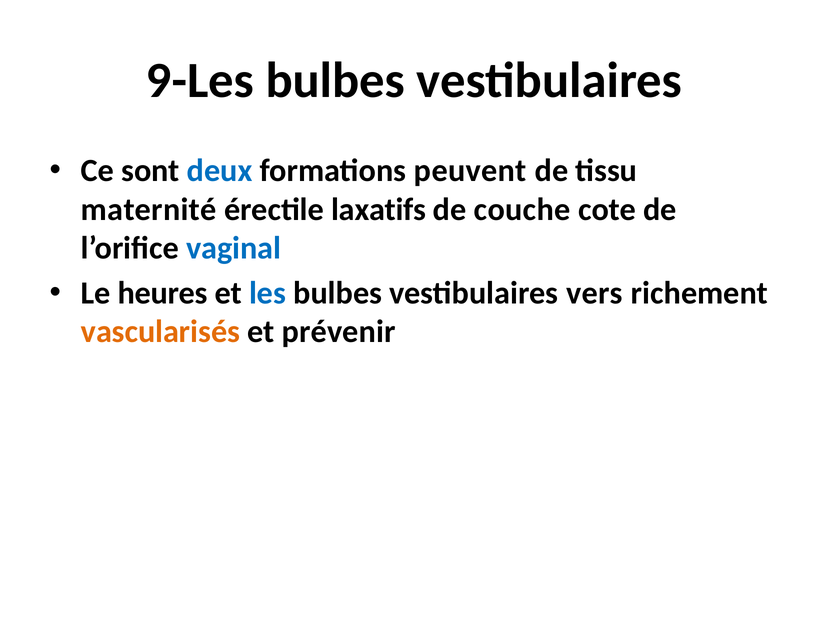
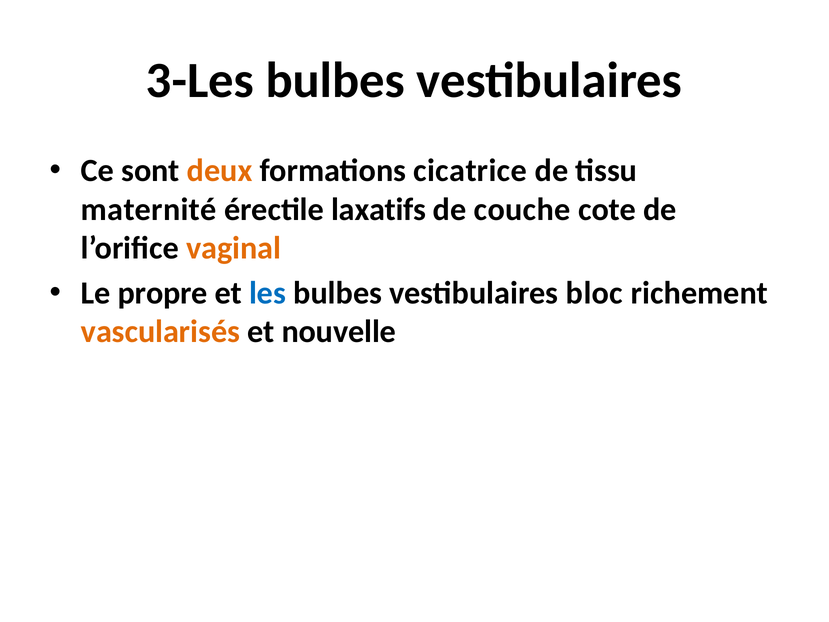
9-Les: 9-Les -> 3-Les (200, 80)
deux colour: blue -> orange (220, 171)
peuvent: peuvent -> cicatrice (470, 171)
vaginal colour: blue -> orange (234, 248)
heures: heures -> propre (163, 293)
vers: vers -> bloc (594, 293)
prévenir: prévenir -> nouvelle (339, 332)
